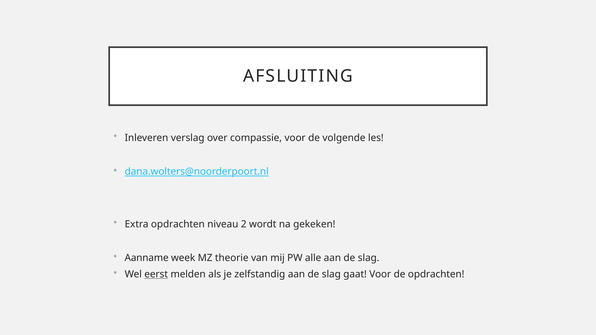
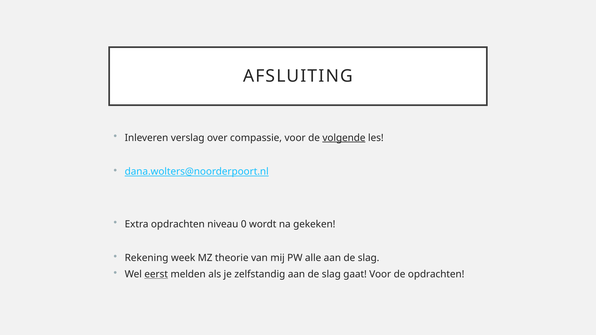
volgende underline: none -> present (344, 138)
2: 2 -> 0 (244, 224)
Aanname: Aanname -> Rekening (147, 258)
